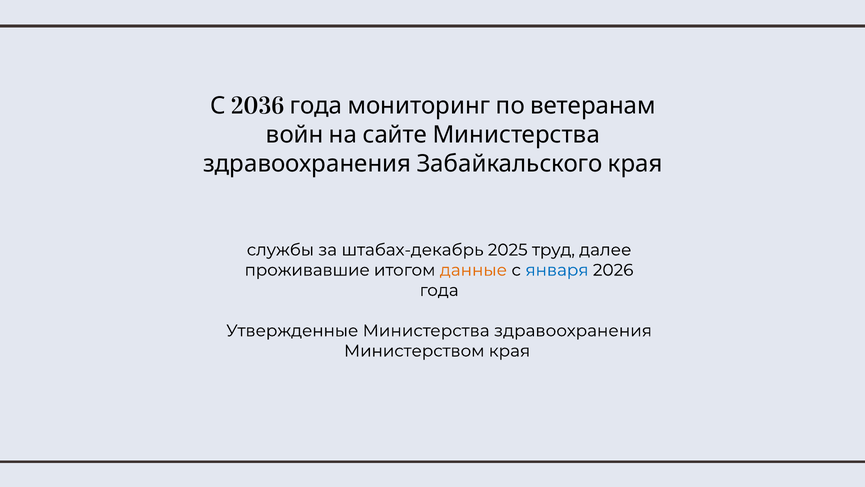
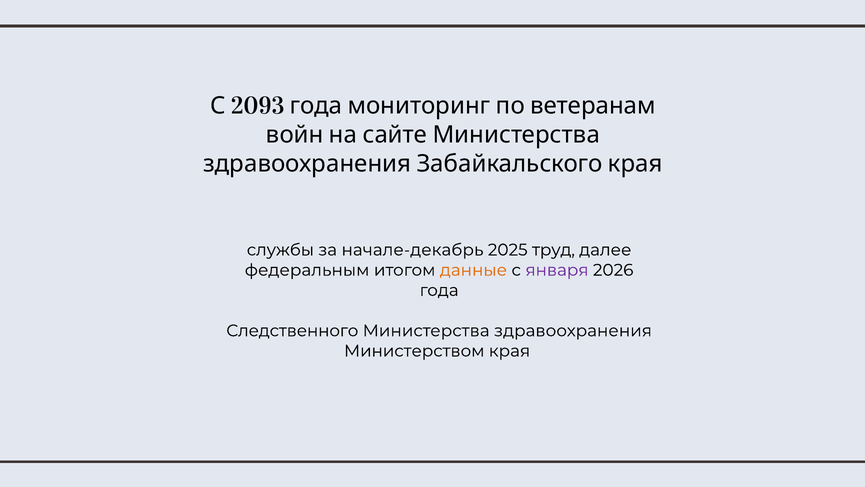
2036: 2036 -> 2093 (258, 106)
штабах-декабрь: штабах-декабрь -> начале-декабрь (412, 250)
проживавшие: проживавшие -> федеральным (307, 270)
января colour: blue -> purple (557, 270)
Утвержденные: Утвержденные -> Следственного (292, 330)
